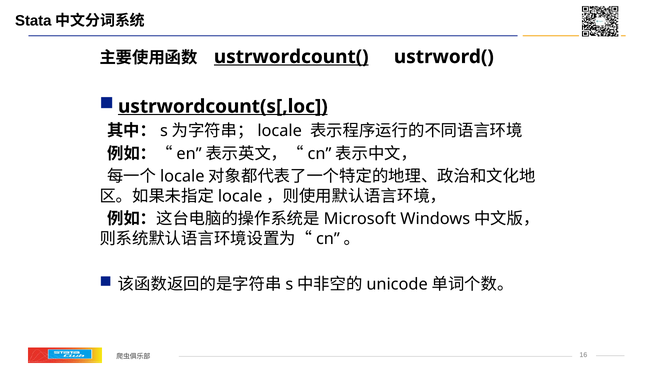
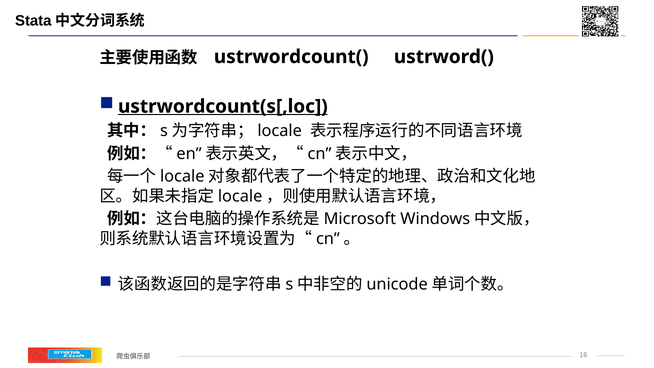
ustrwordcount( underline: present -> none (291, 57)
